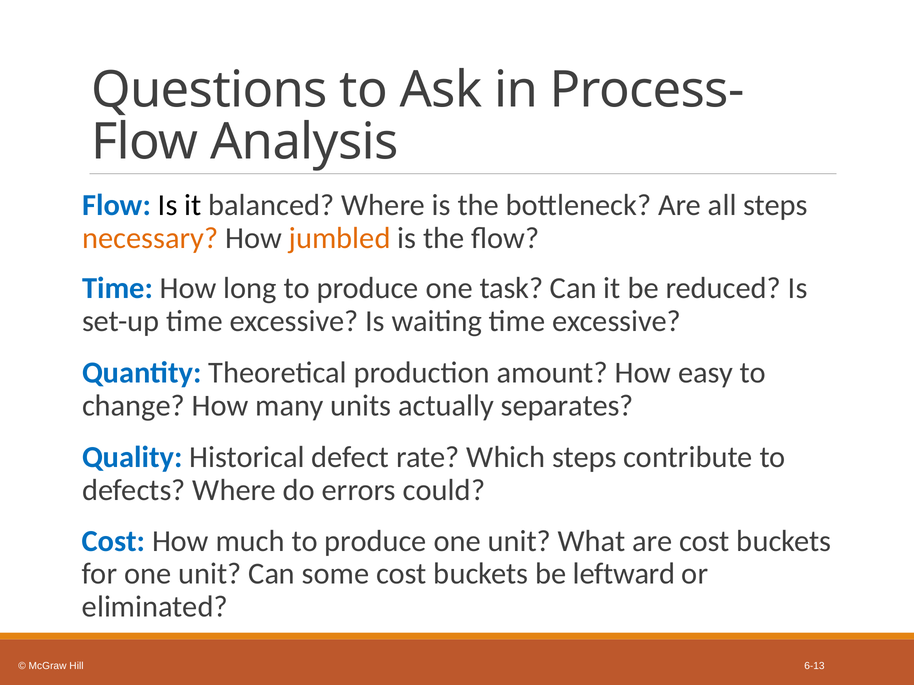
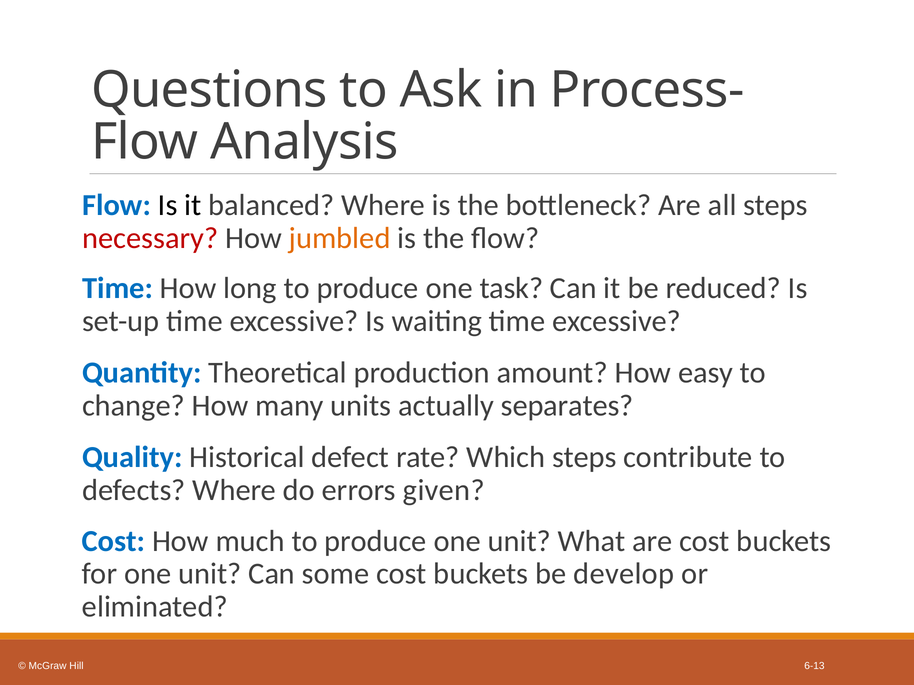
necessary colour: orange -> red (150, 238)
could: could -> given (444, 491)
leftward: leftward -> develop (624, 574)
